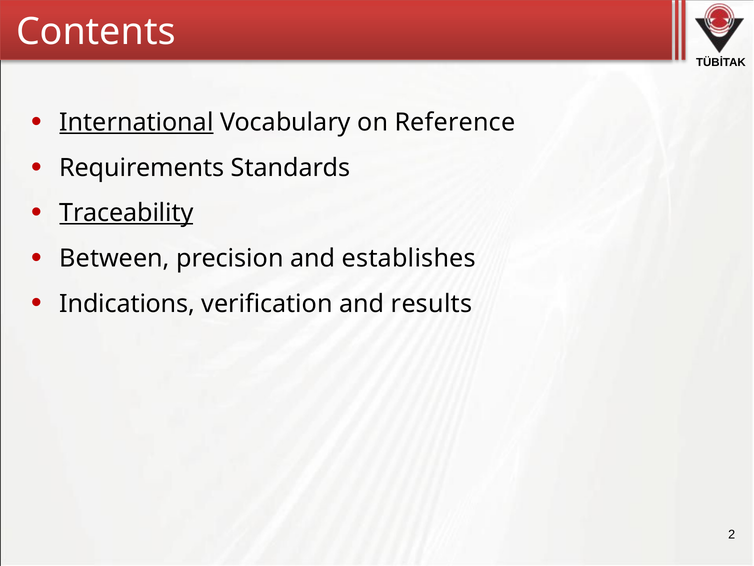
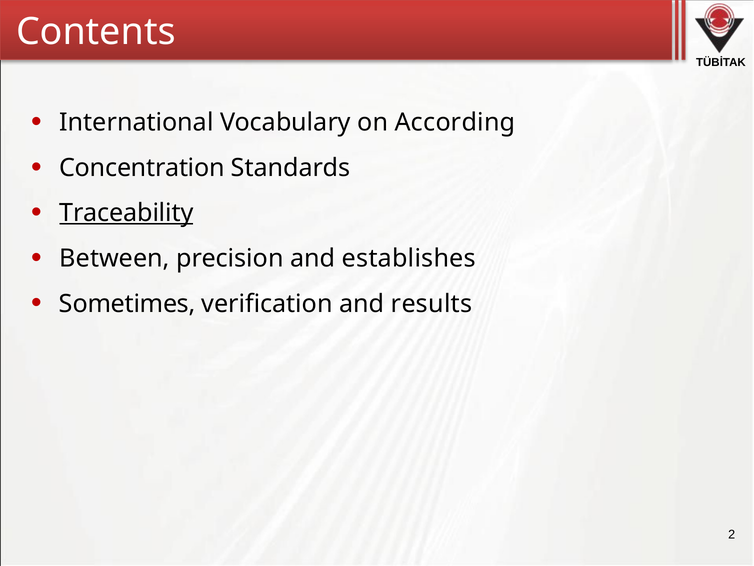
International underline: present -> none (136, 122)
Reference: Reference -> According (455, 122)
Requirements: Requirements -> Concentration (142, 168)
Indications: Indications -> Sometimes (127, 303)
